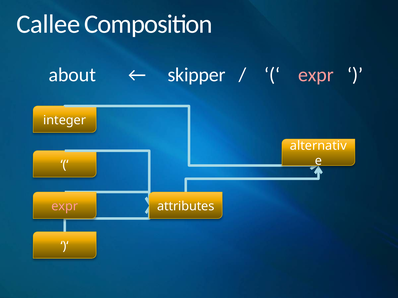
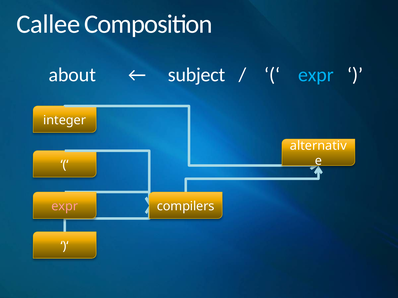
skipper: skipper -> subject (197, 75)
expr colour: pink -> light blue (316, 75)
attributes: attributes -> compilers (186, 207)
